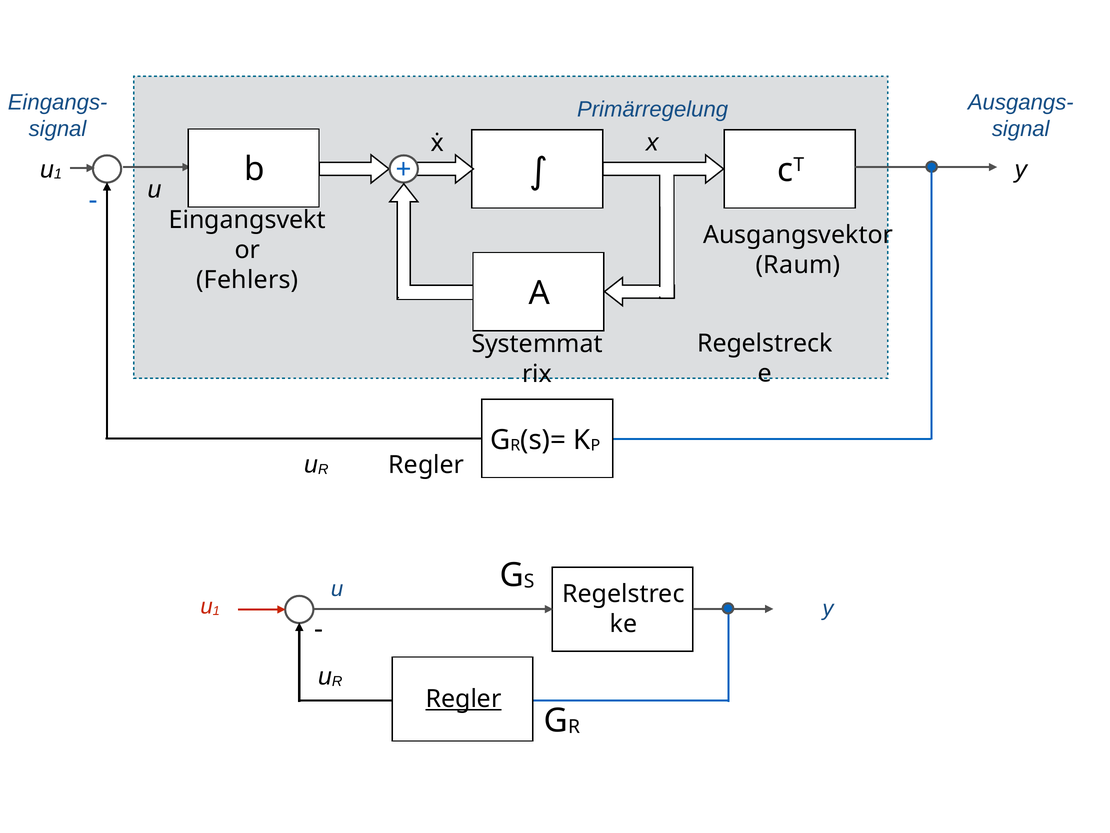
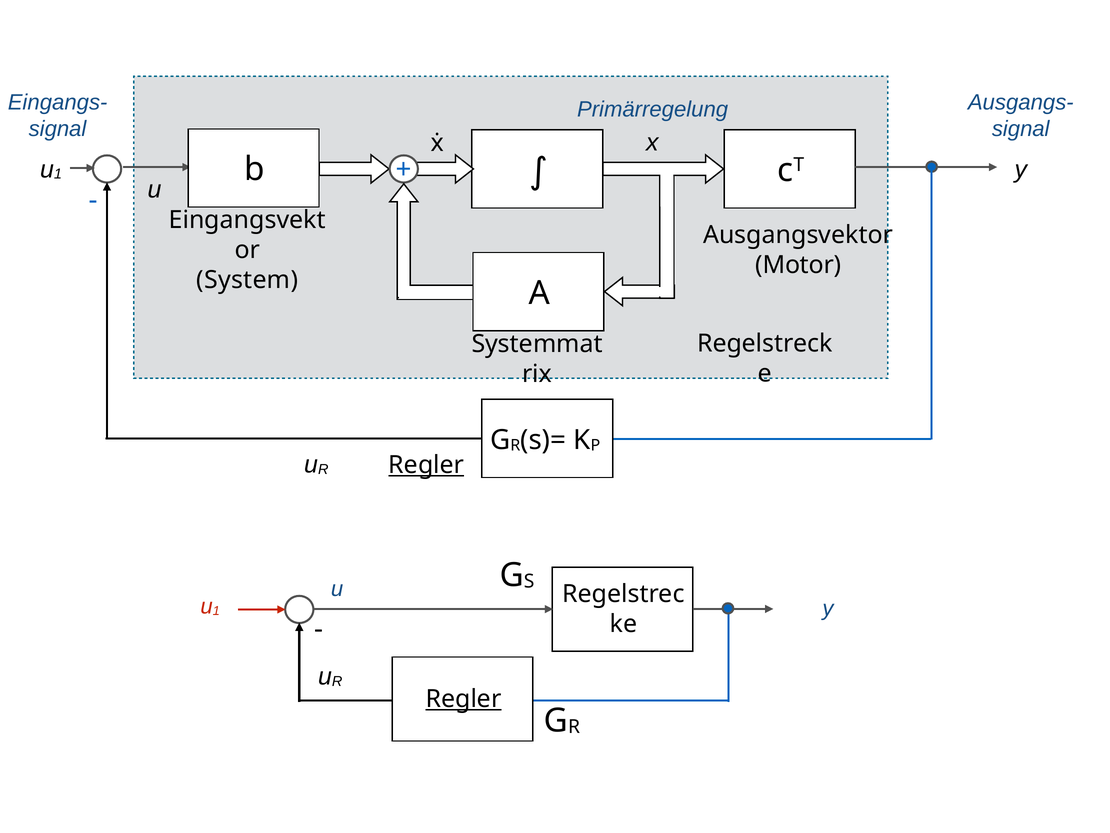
Raum: Raum -> Motor (798, 265)
Fehlers: Fehlers -> System (247, 280)
Regler underline: none -> present (426, 465)
